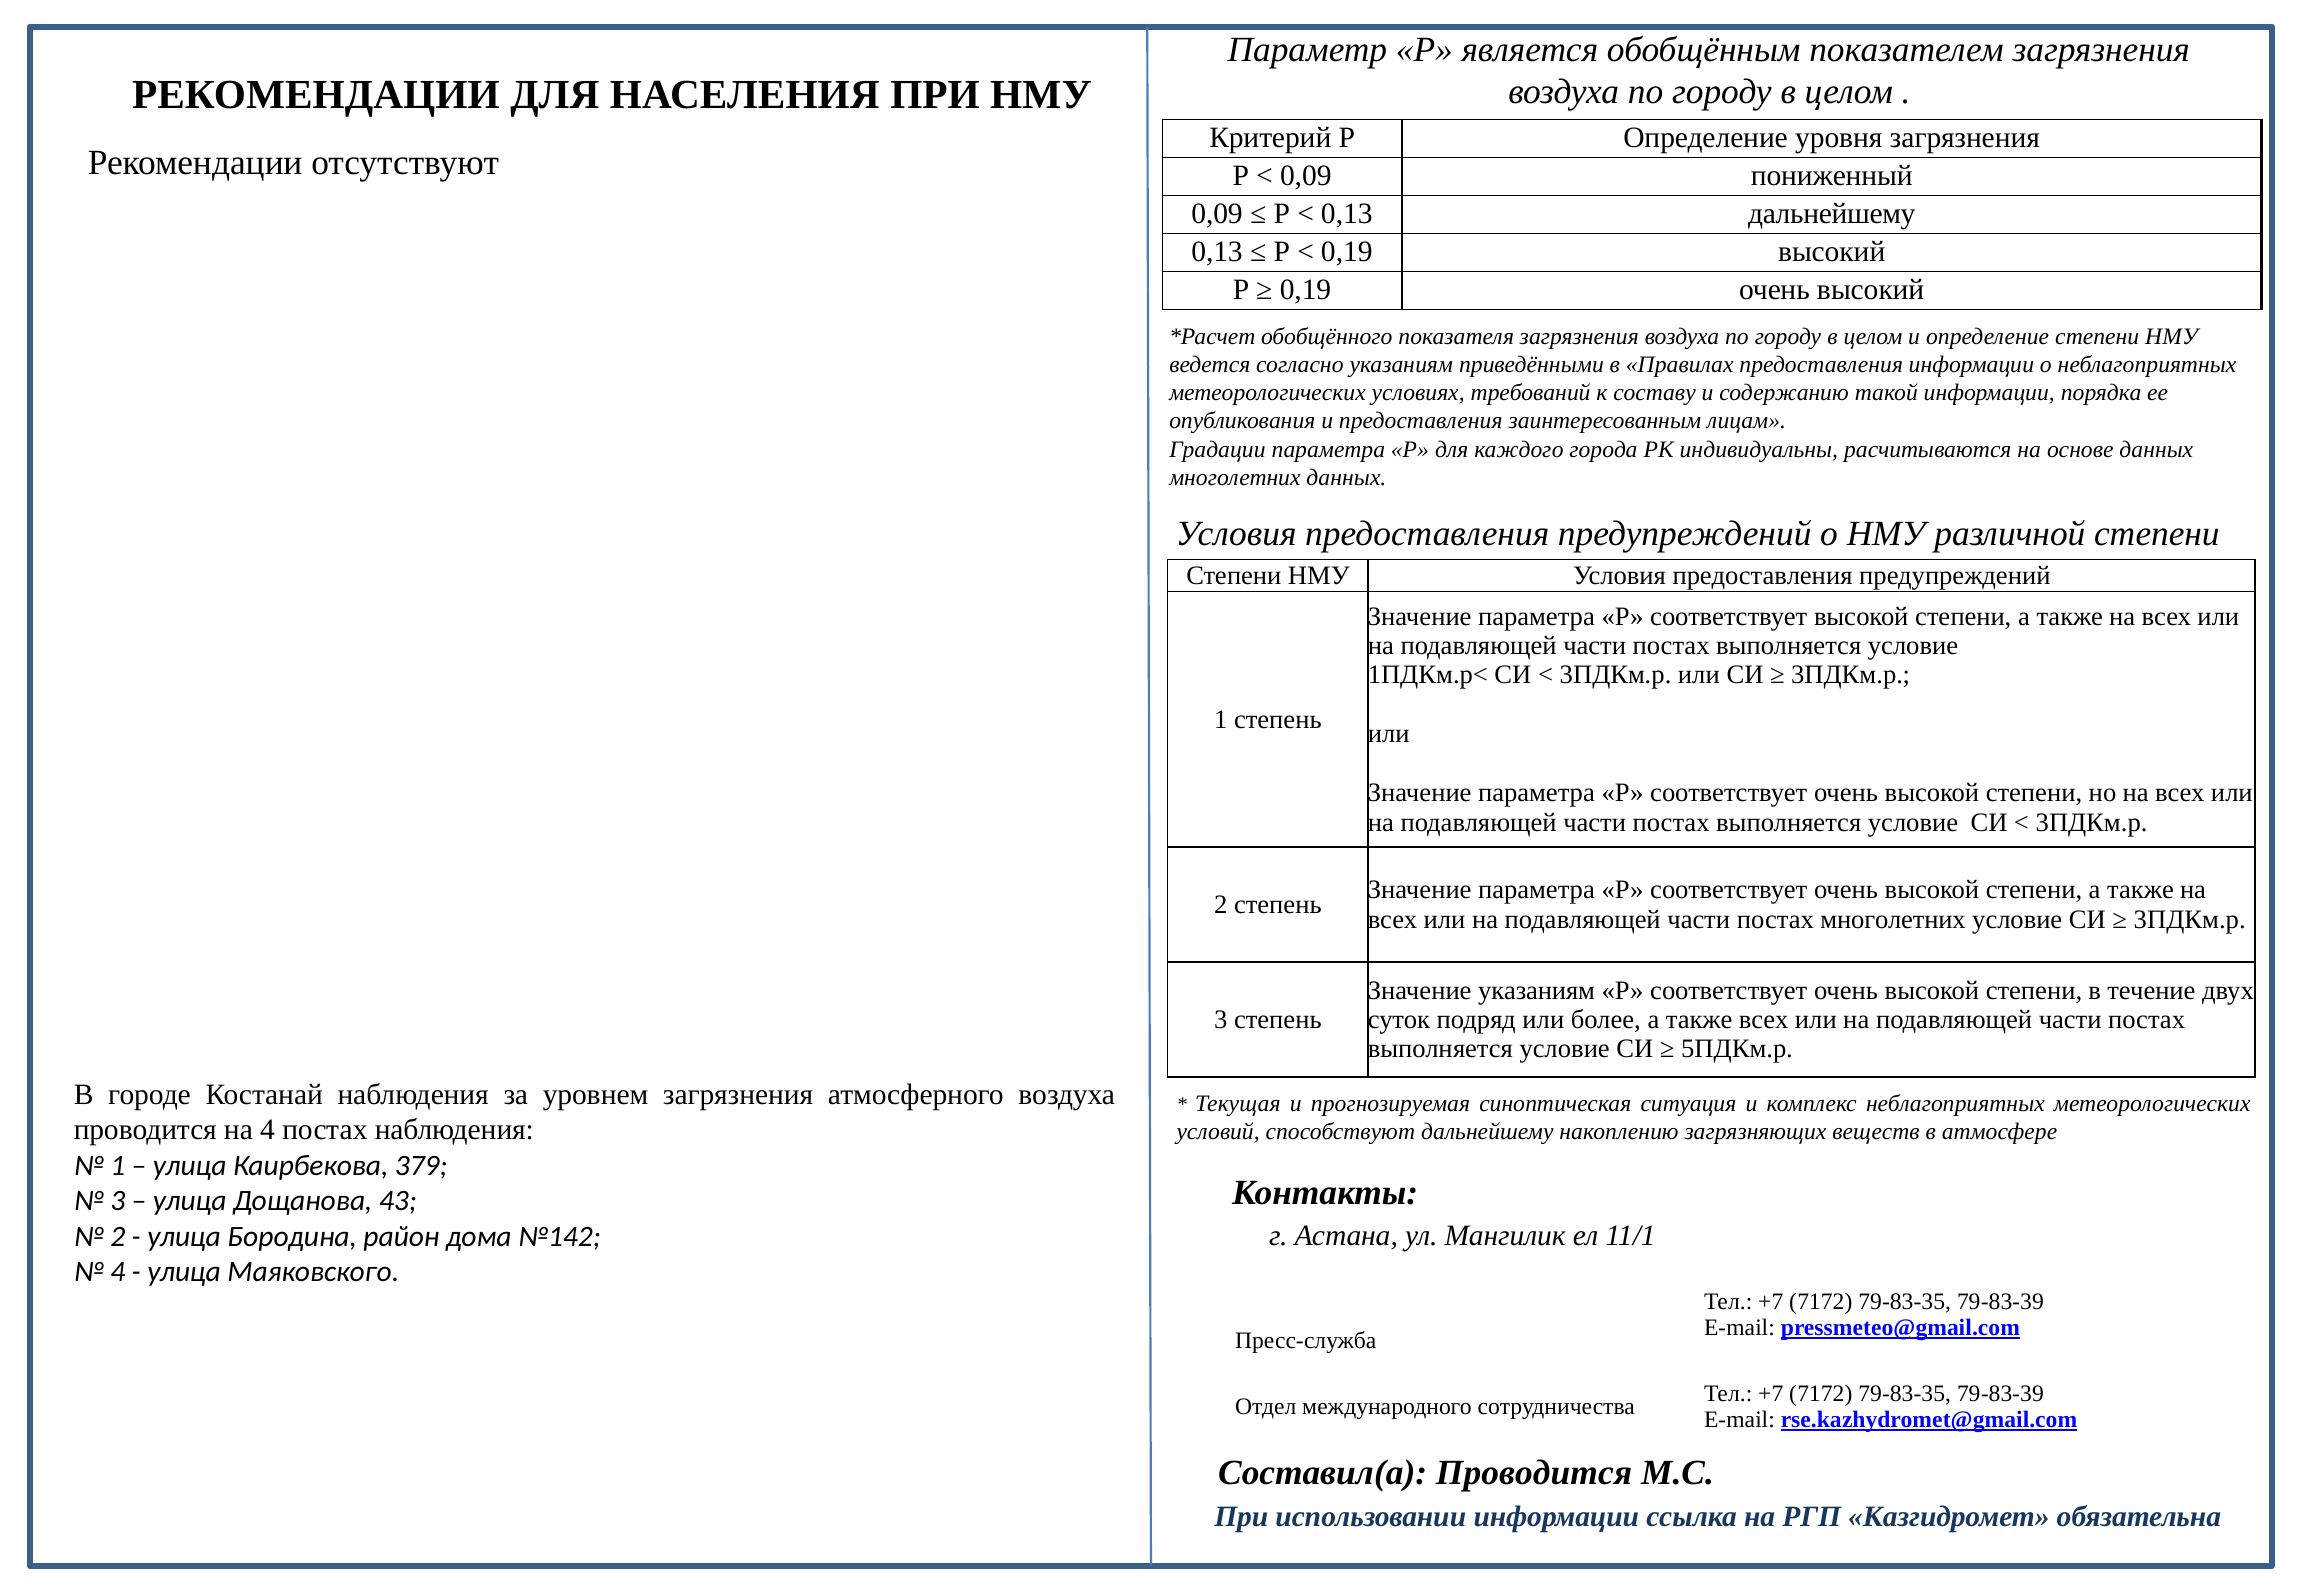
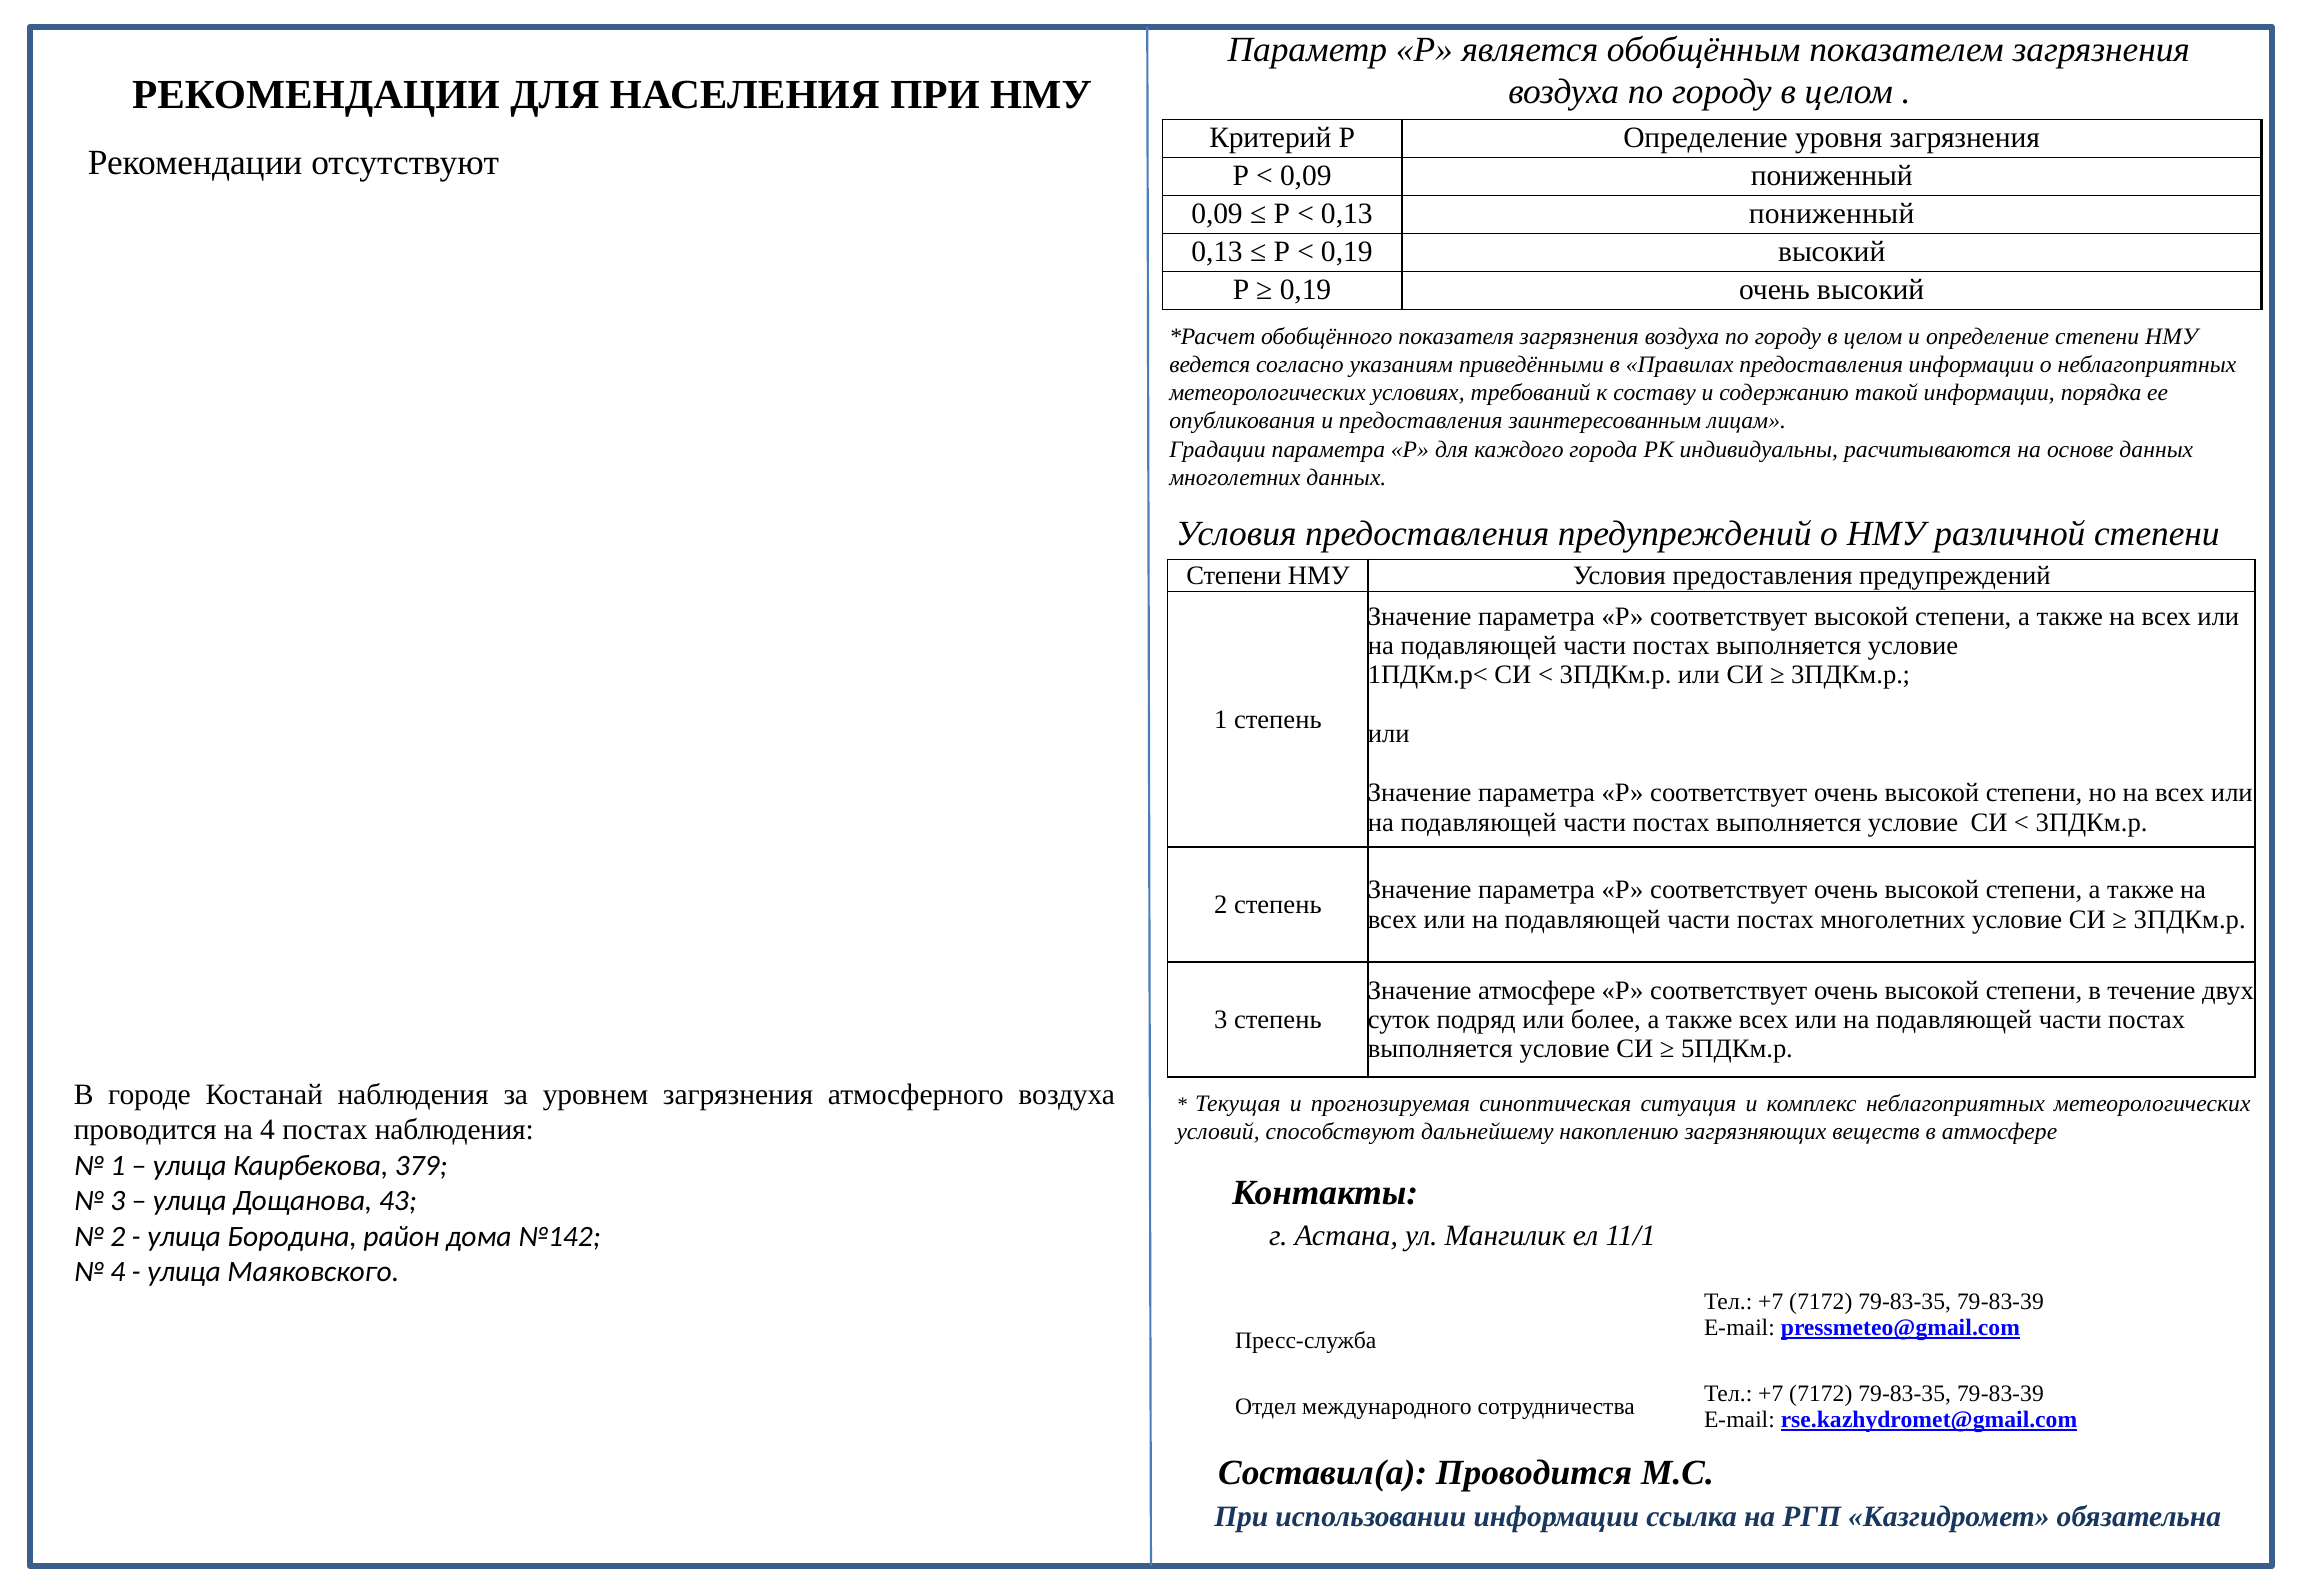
0,13 дальнейшему: дальнейшему -> пониженный (1832, 214)
Значение указаниям: указаниям -> атмосфере (1537, 991)
